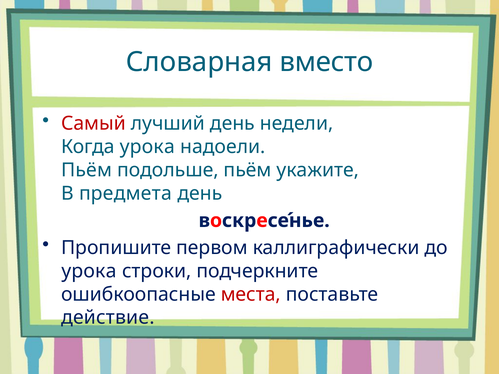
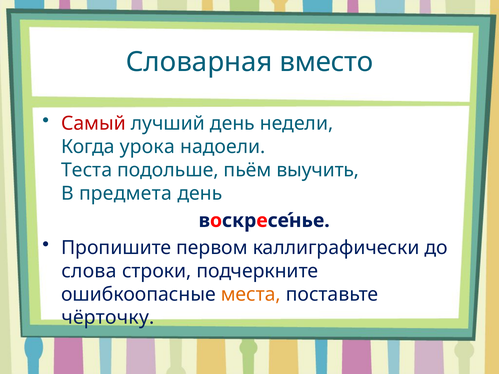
Пьём: Пьём -> Теста (87, 170)
укажите: укажите -> выучить (318, 170)
урока: урока -> слова (89, 271)
места colour: red -> orange (251, 294)
действие: действие -> чёрточку (108, 318)
